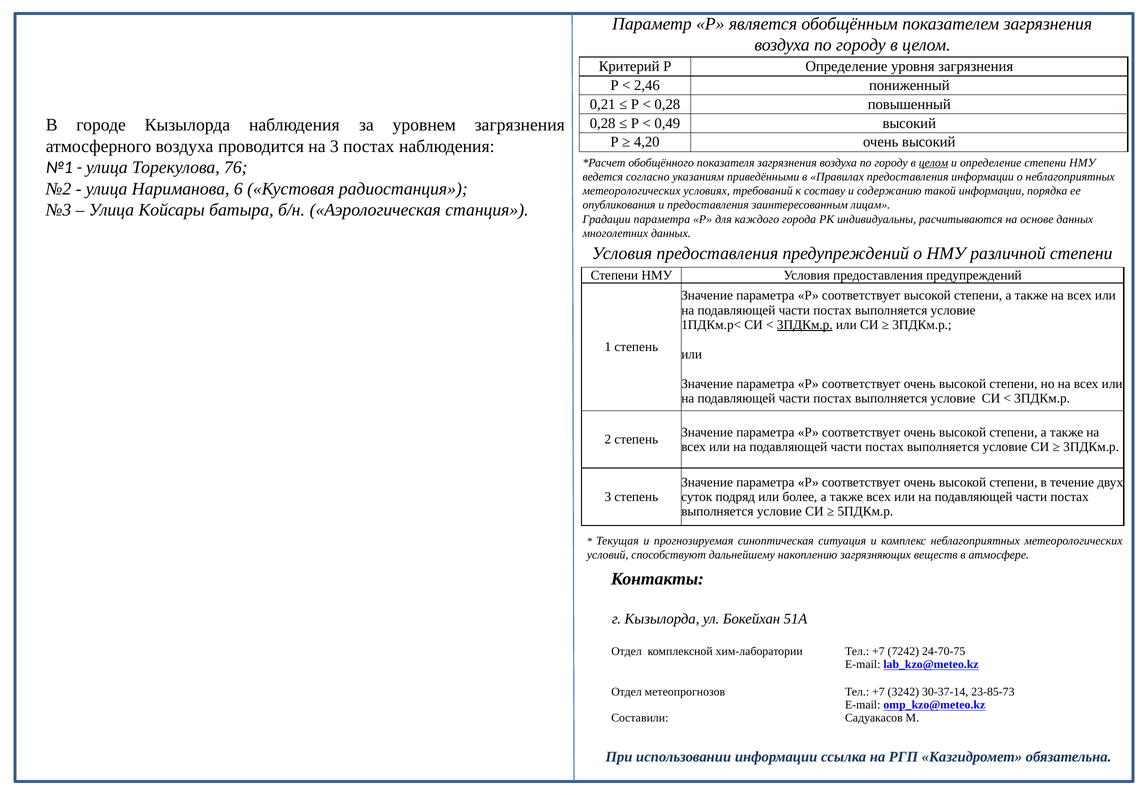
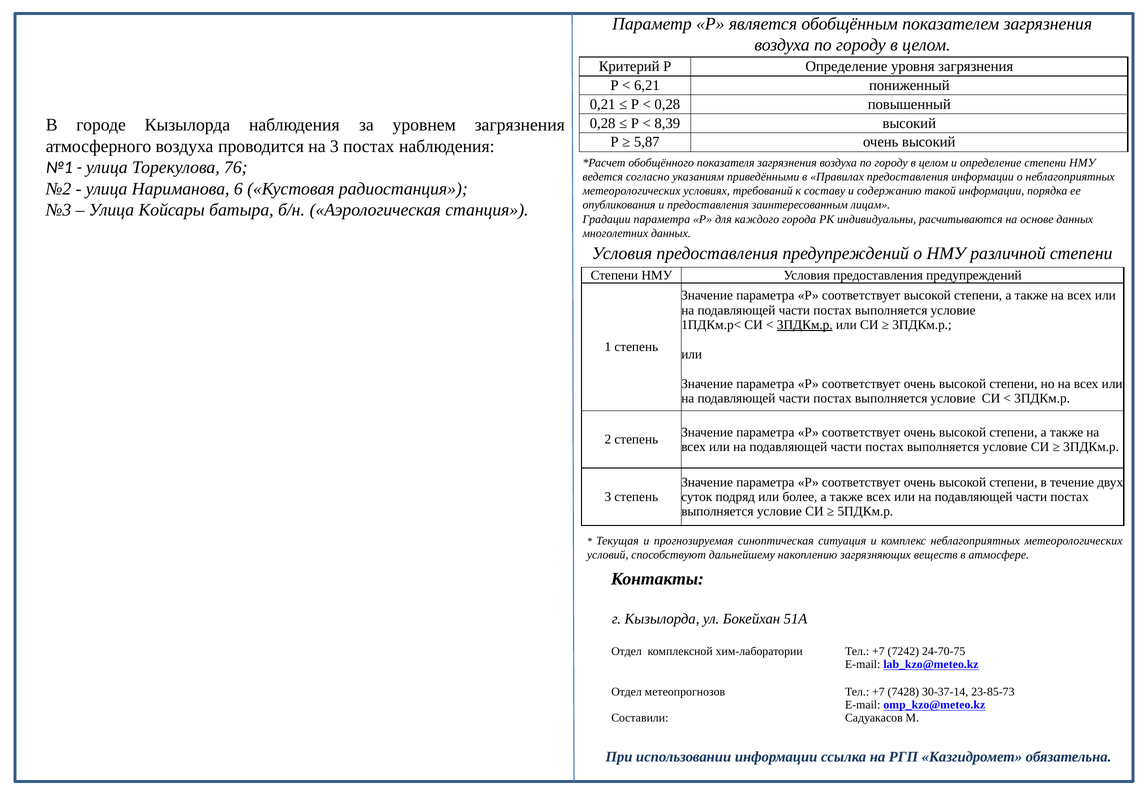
2,46: 2,46 -> 6,21 (647, 85)
0,49: 0,49 -> 8,39 (667, 123)
4,20: 4,20 -> 5,87 (647, 142)
целом underline: present -> none (934, 163)
3242: 3242 -> 7428 (903, 692)
